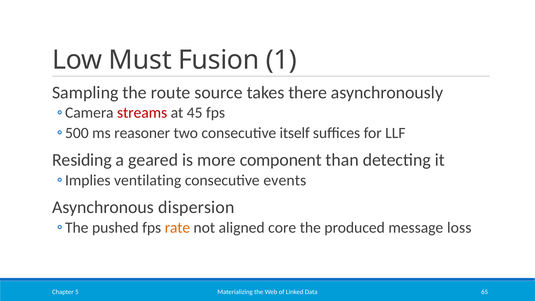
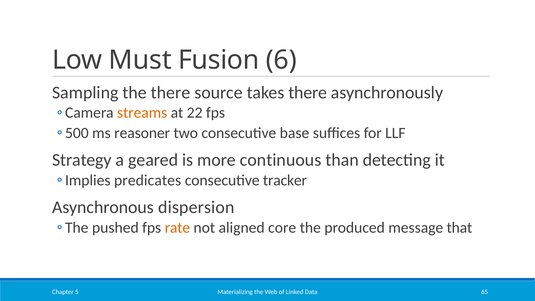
1: 1 -> 6 (281, 60)
the route: route -> there (171, 93)
streams colour: red -> orange (142, 113)
45: 45 -> 22 (195, 113)
itself: itself -> base (295, 133)
Residing: Residing -> Strategy (82, 160)
component: component -> continuous (281, 160)
ventilating: ventilating -> predicates (148, 180)
events: events -> tracker (285, 180)
loss: loss -> that (459, 227)
